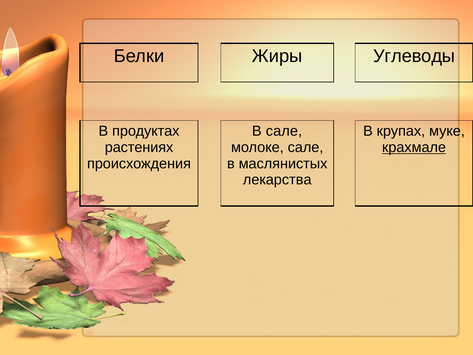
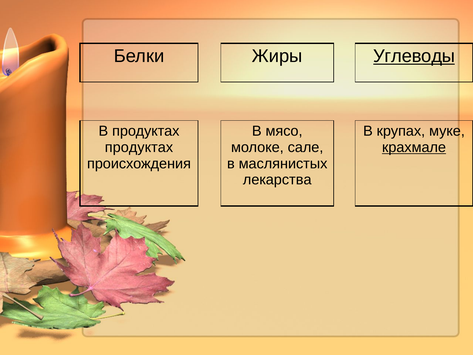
Углеводы underline: none -> present (414, 56)
В сале: сале -> мясо (284, 131)
растениях: растениях -> продуктах (139, 147)
